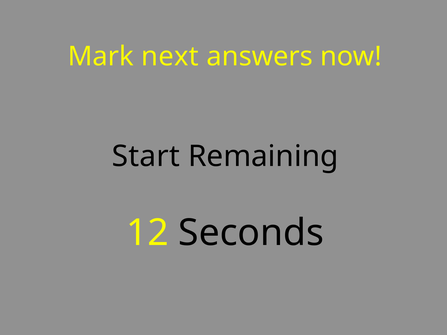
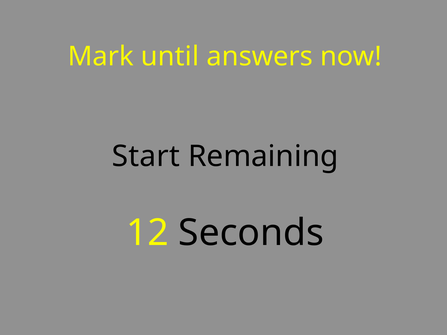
next: next -> until (170, 57)
